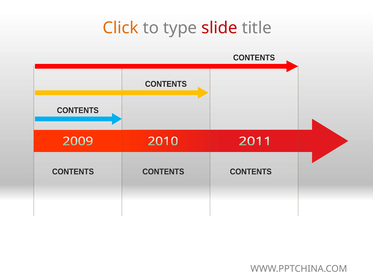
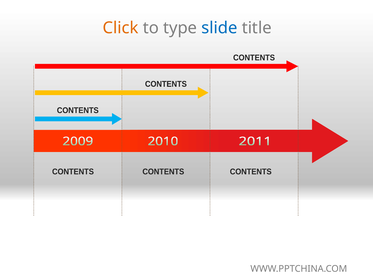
slide colour: red -> blue (219, 28)
